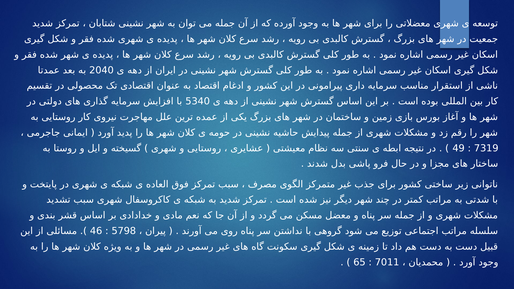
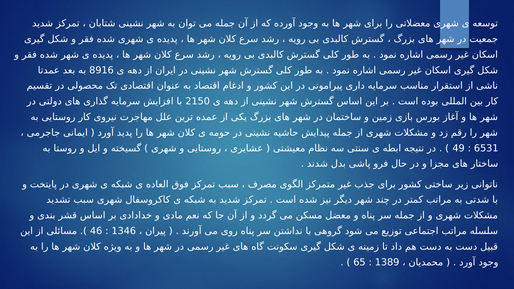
2040: 2040 -> 8916 (101, 70)
5340: 5340 -> 2150 (198, 101)
7319: 7319 -> 6531 (486, 148)
5798: 5798 -> 1346 (124, 231)
7011: 7011 -> 1389 (387, 262)
